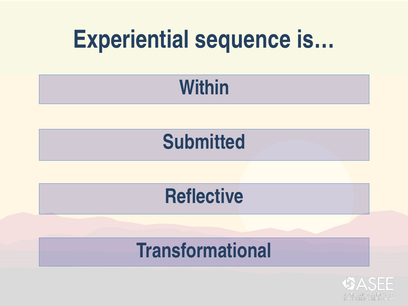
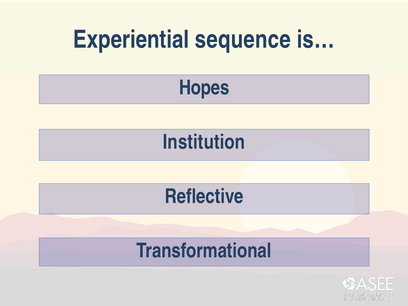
Within: Within -> Hopes (204, 88)
Submitted: Submitted -> Institution (204, 142)
